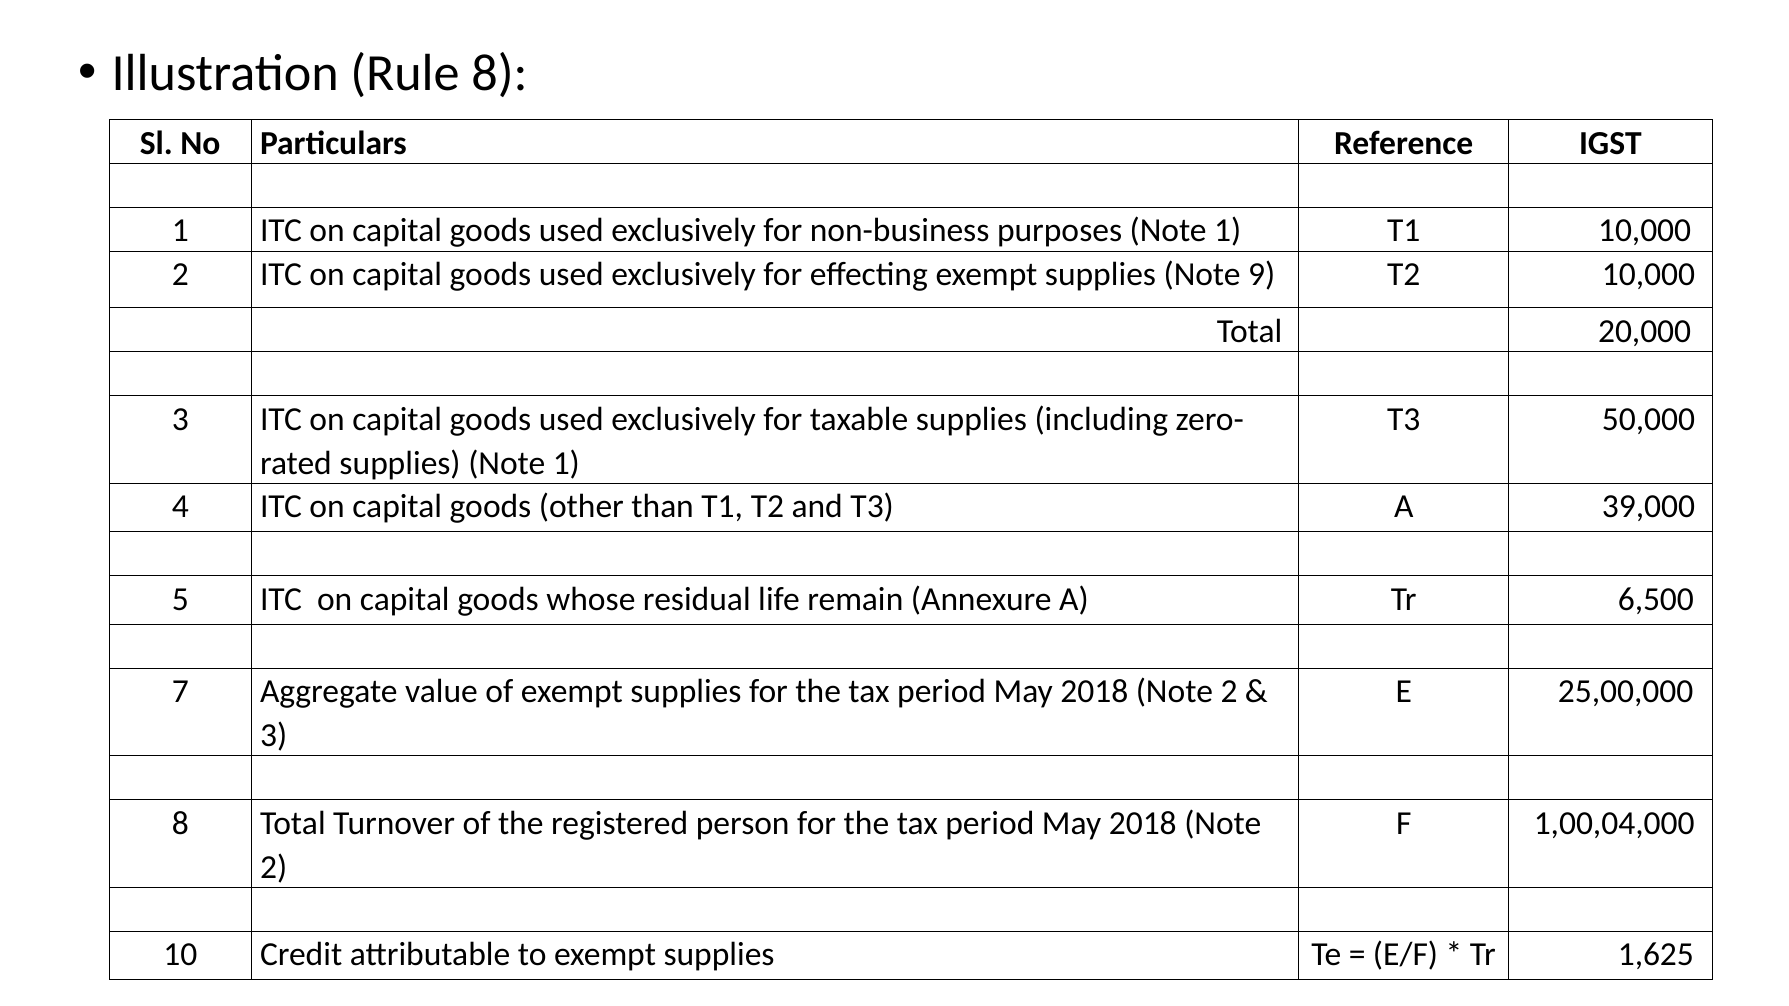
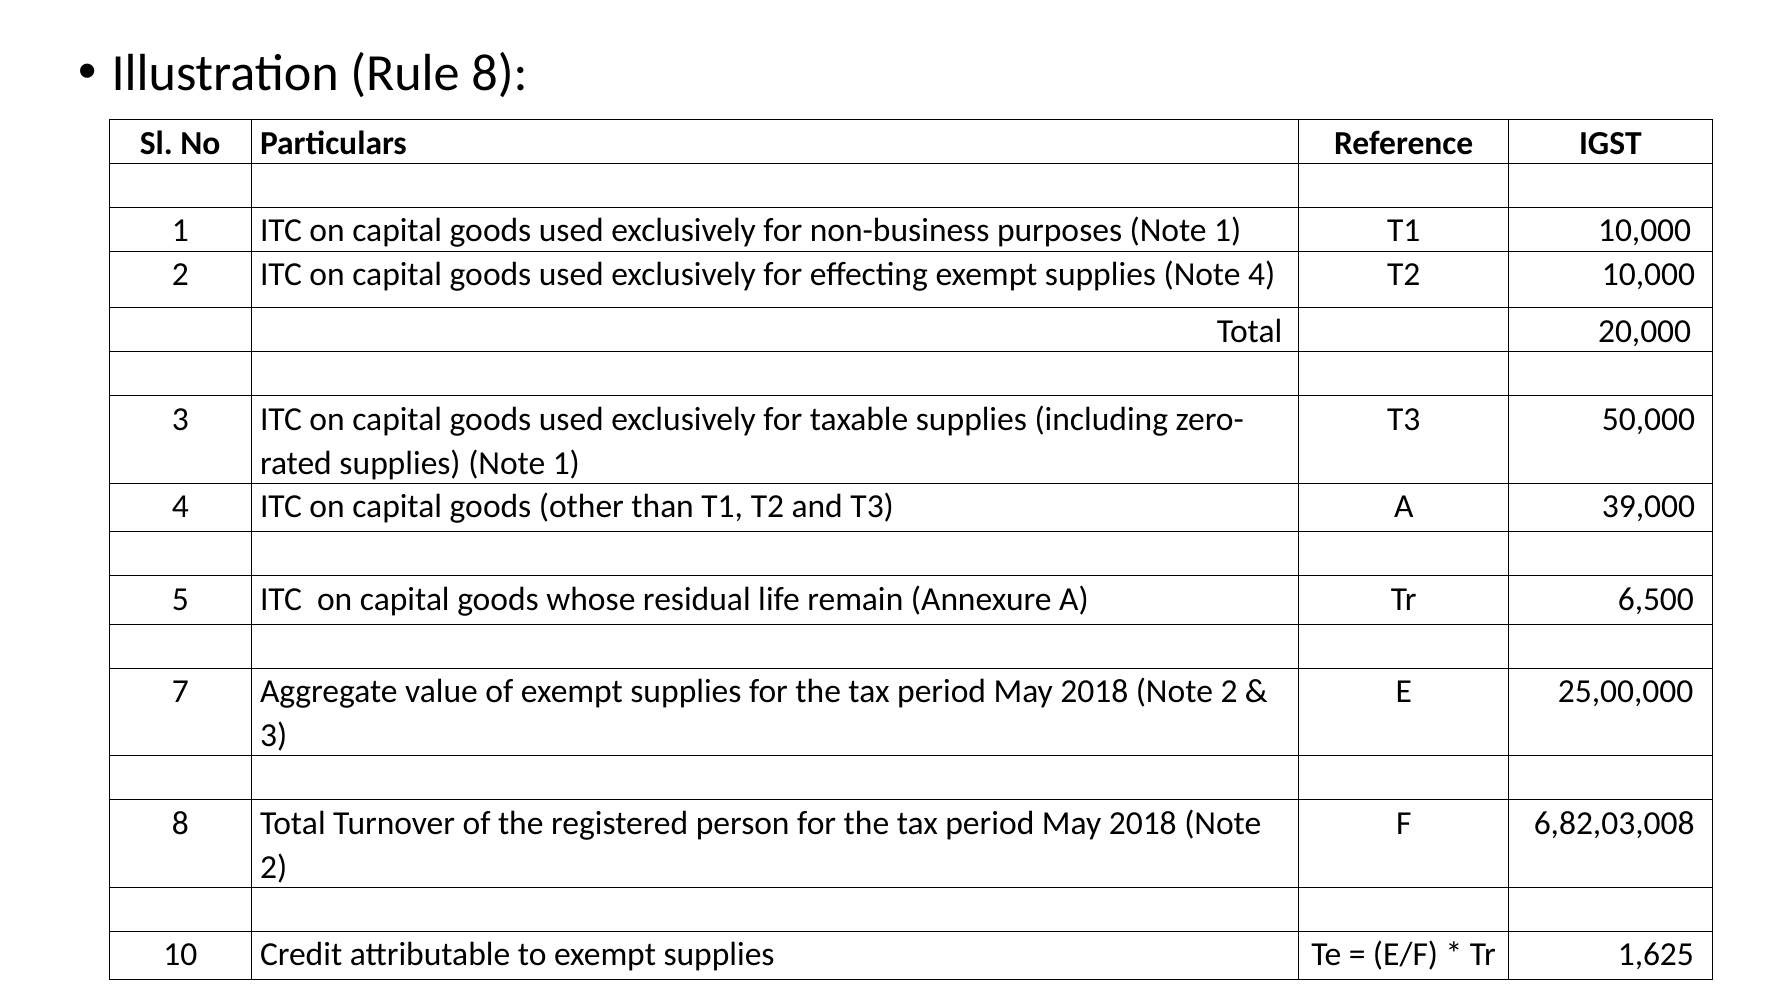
Note 9: 9 -> 4 (1262, 275)
1,00,04,000: 1,00,04,000 -> 6,82,03,008 (1614, 824)
